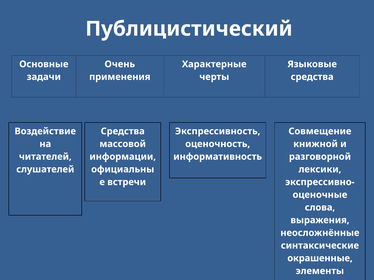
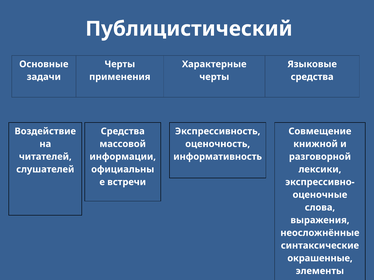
Очень: Очень -> Черты (120, 64)
